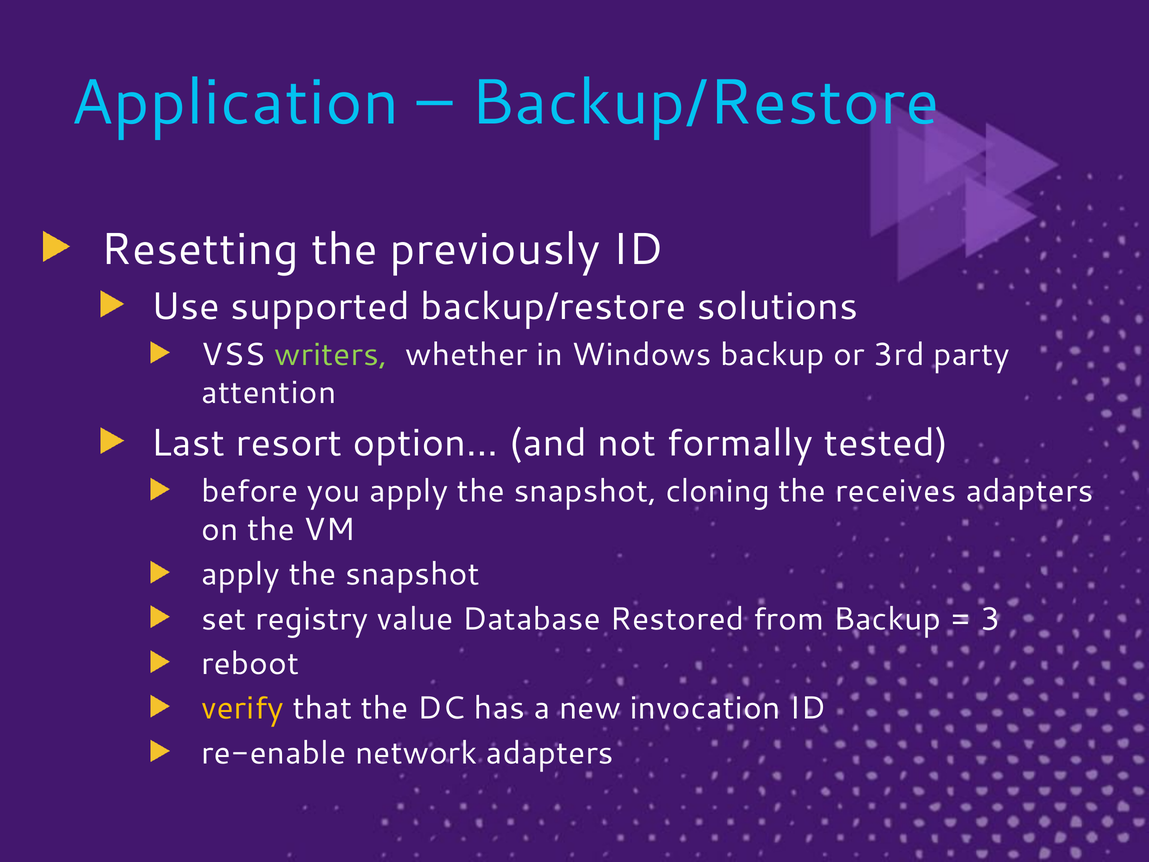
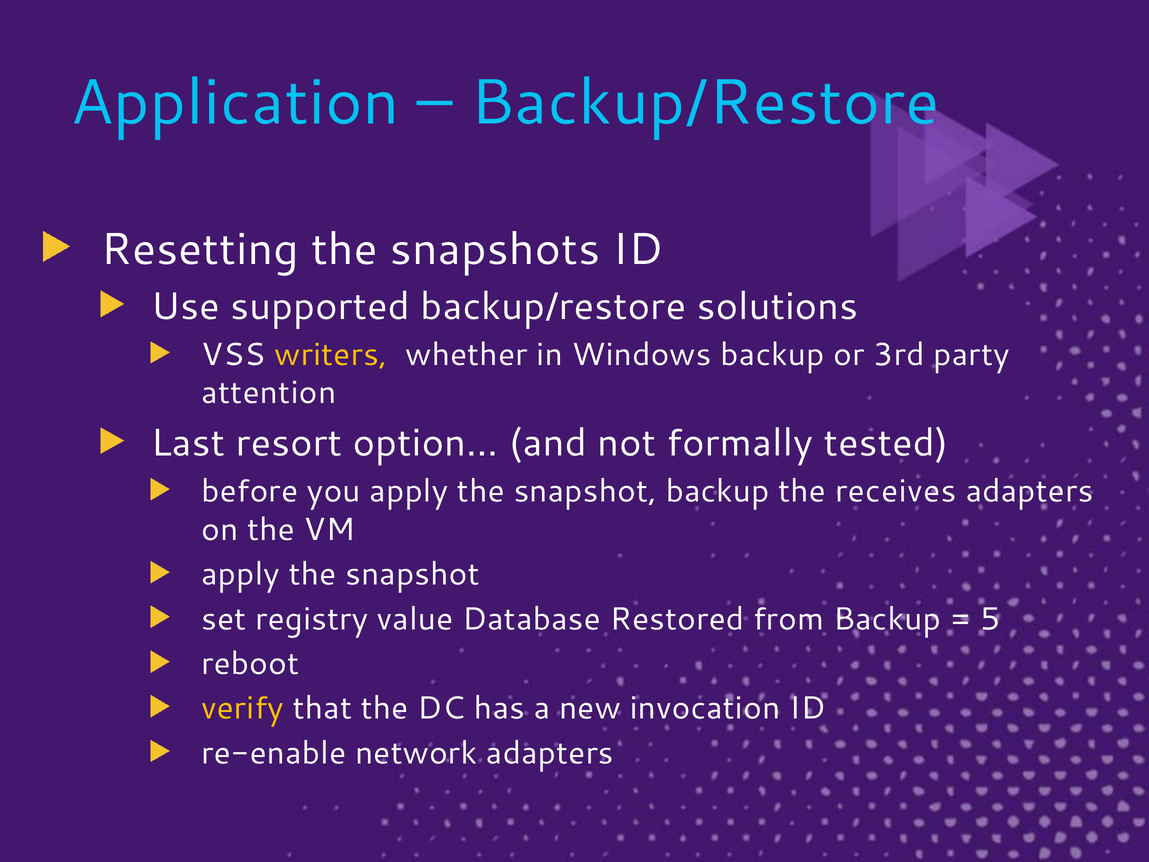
previously: previously -> snapshots (495, 249)
writers colour: light green -> yellow (331, 354)
snapshot cloning: cloning -> backup (718, 491)
3: 3 -> 5 (991, 619)
